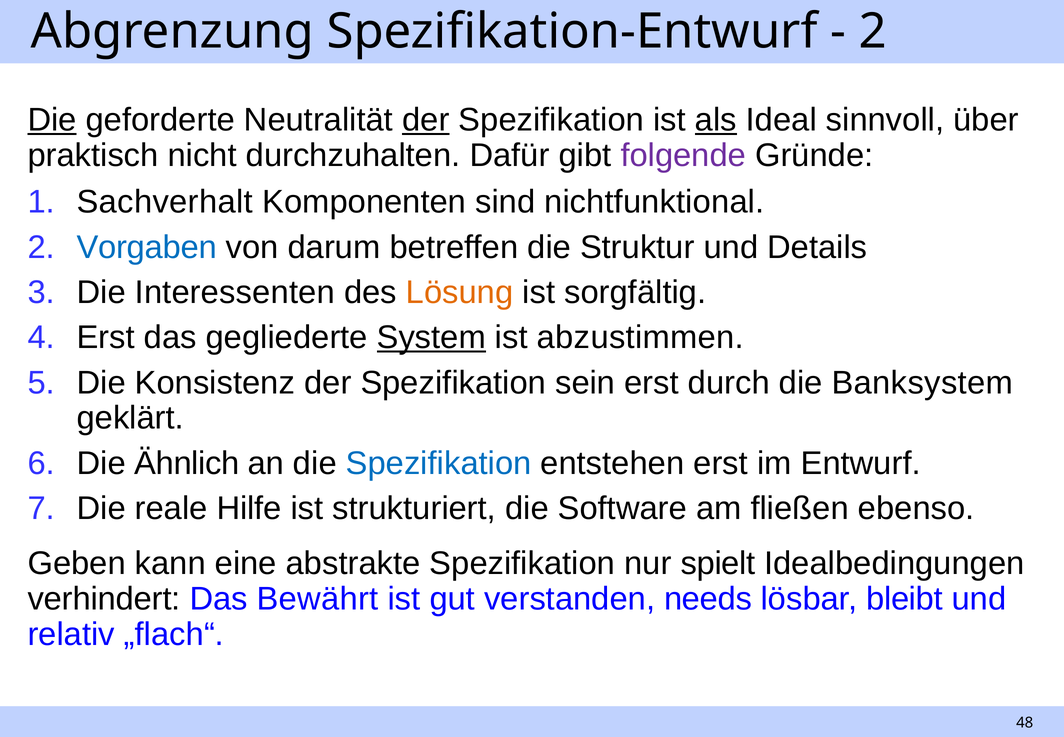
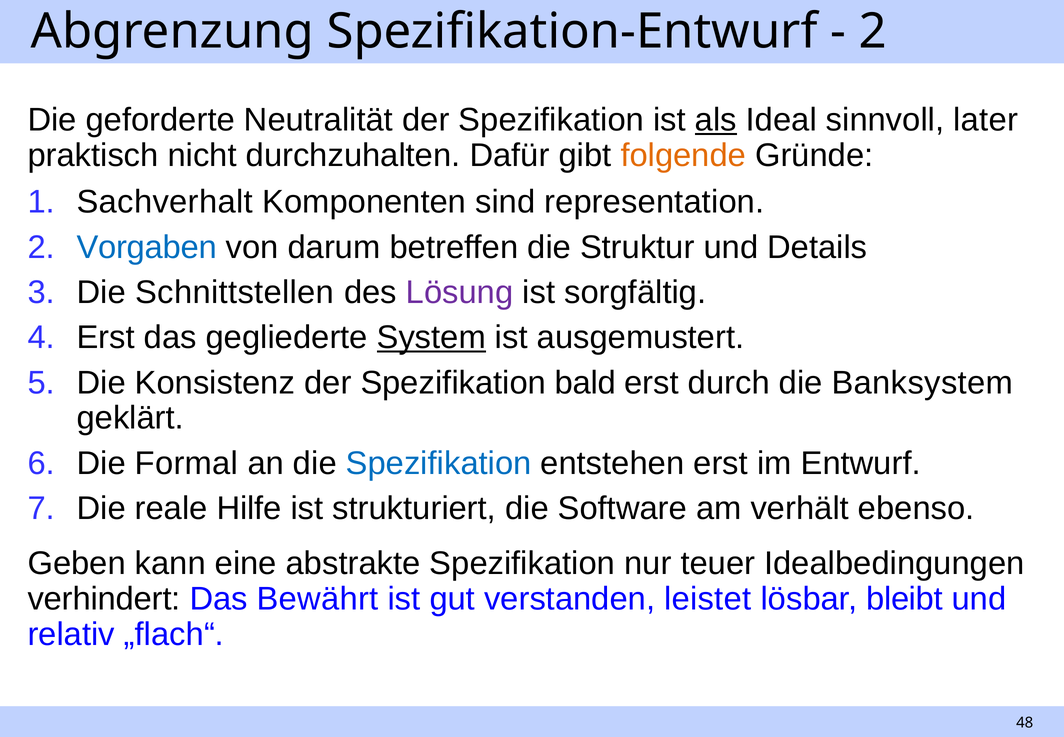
Die underline: present -> none (52, 120)
der underline: present -> none (426, 120)
über: über -> later (986, 120)
folgende colour: purple -> orange (683, 155)
nichtfunktional: nichtfunktional -> representation (654, 202)
Interessenten: Interessenten -> Schnittstellen (235, 292)
Lösung colour: orange -> purple (460, 292)
abzustimmen: abzustimmen -> ausgemustert (641, 337)
sein: sein -> bald (585, 383)
Ähnlich: Ähnlich -> Formal (187, 463)
fließen: fließen -> verhält (800, 508)
spielt: spielt -> teuer (718, 563)
needs: needs -> leistet (708, 599)
